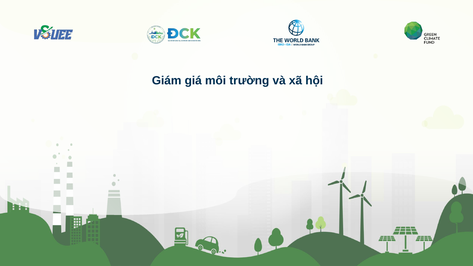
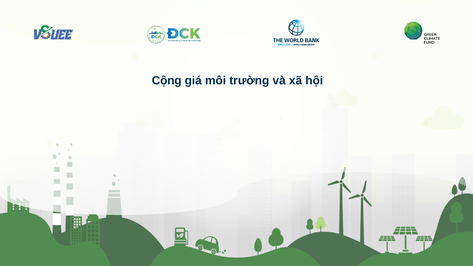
Giám: Giám -> Cộng (167, 81)
